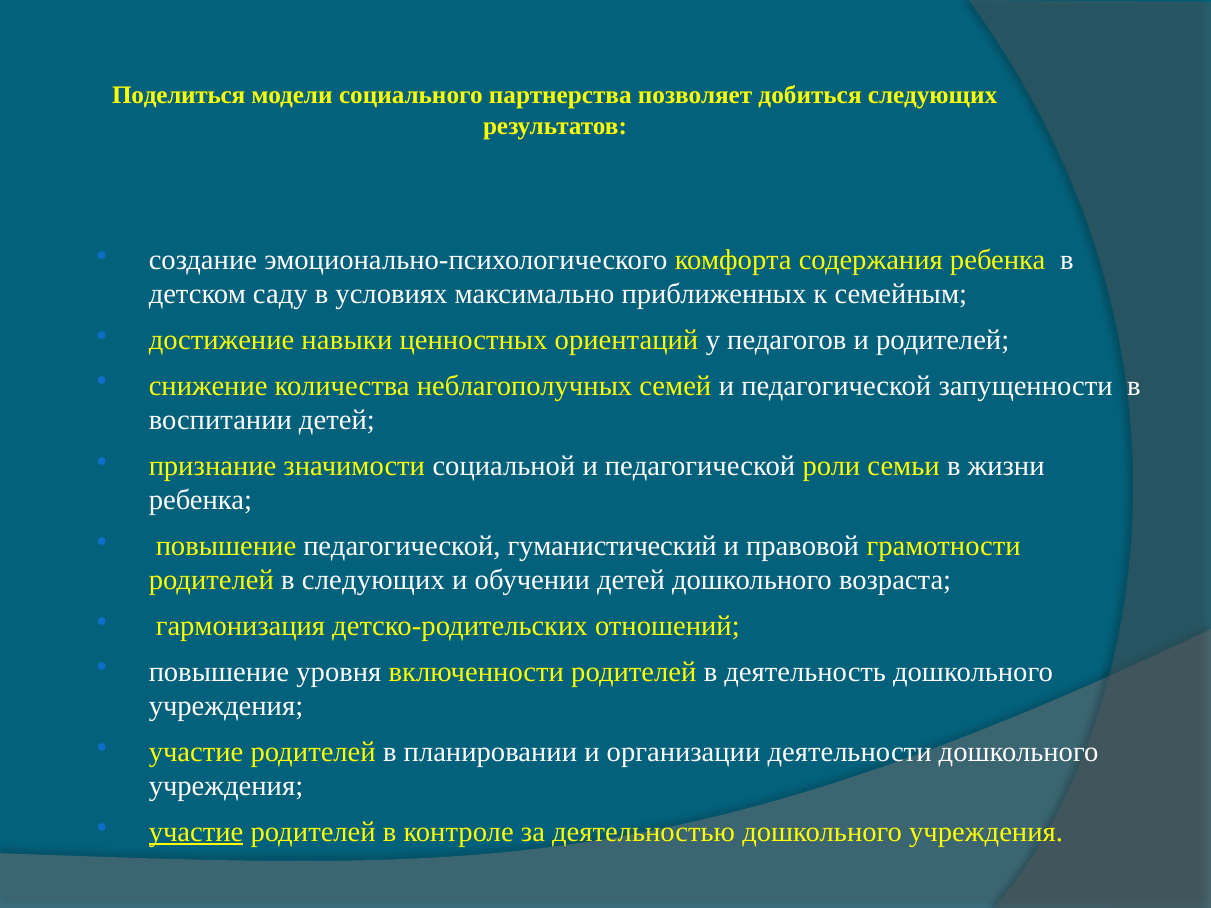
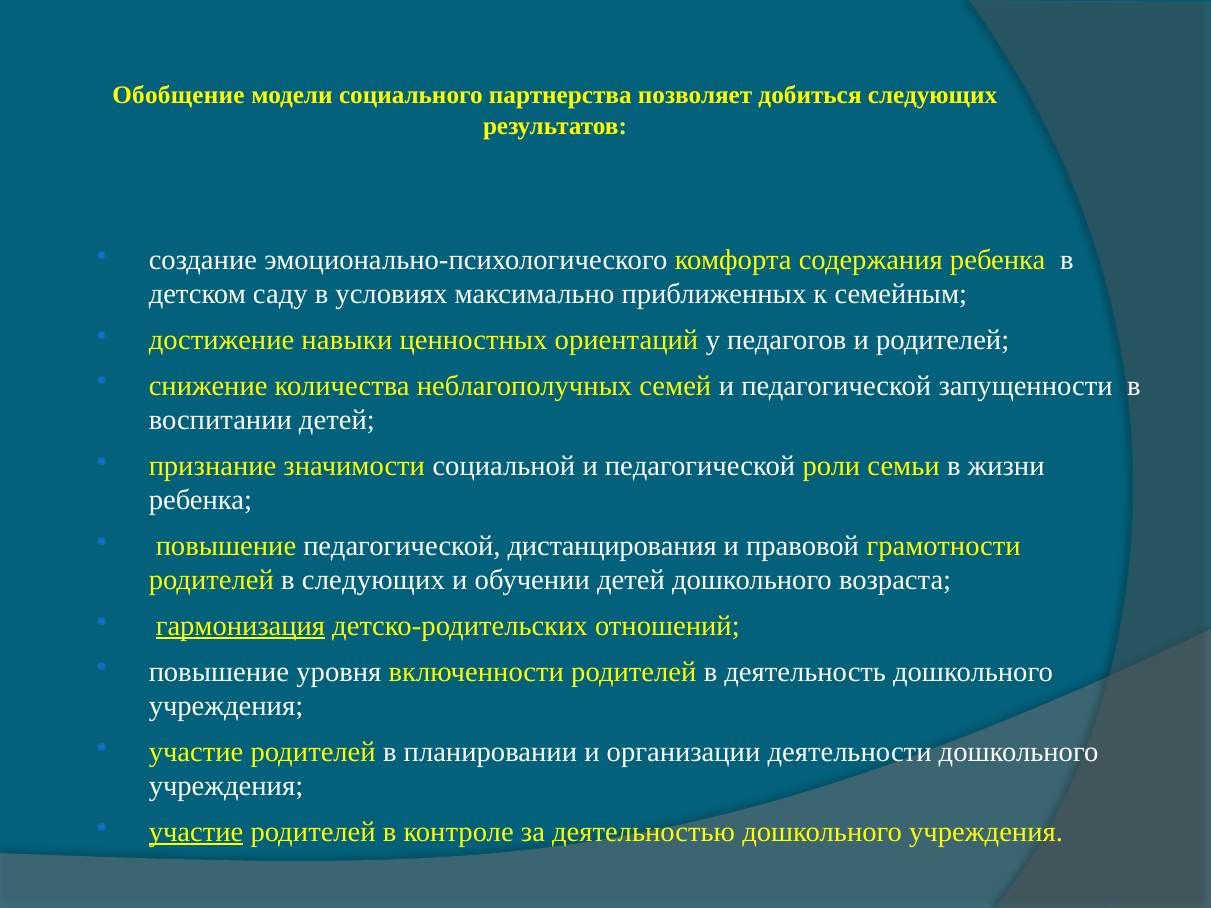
Поделиться: Поделиться -> Обобщение (178, 96)
гуманистический: гуманистический -> дистанцирования (612, 546)
гармонизация underline: none -> present (240, 626)
